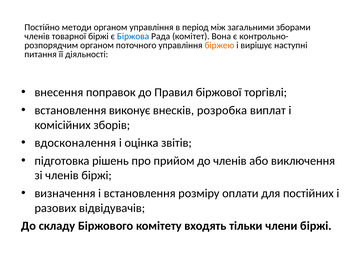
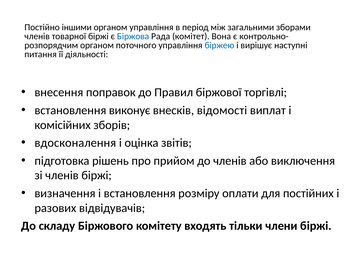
методи: методи -> іншими (77, 27)
біржею colour: orange -> blue (219, 45)
розробка: розробка -> відомості (222, 110)
